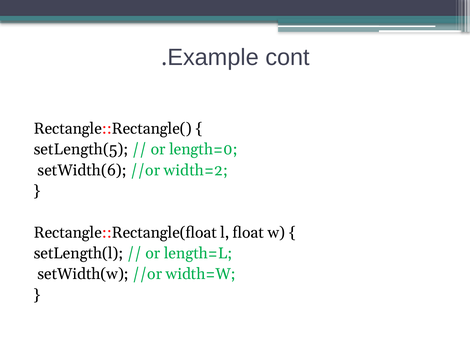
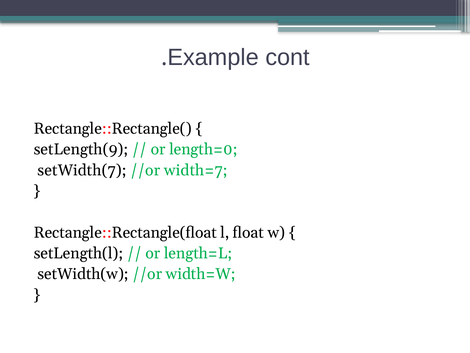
setLength(5: setLength(5 -> setLength(9 (81, 149)
setWidth(6: setWidth(6 -> setWidth(7 (82, 170)
width=2: width=2 -> width=7 (196, 170)
